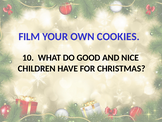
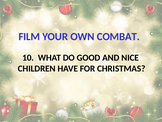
COOKIES: COOKIES -> COMBAT (118, 36)
